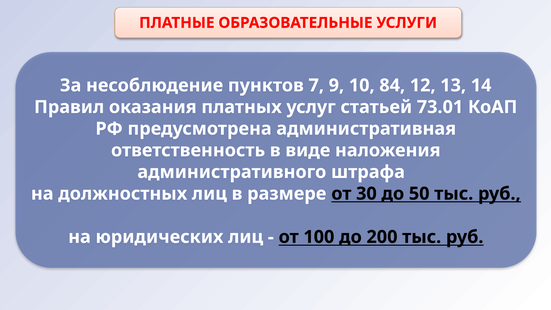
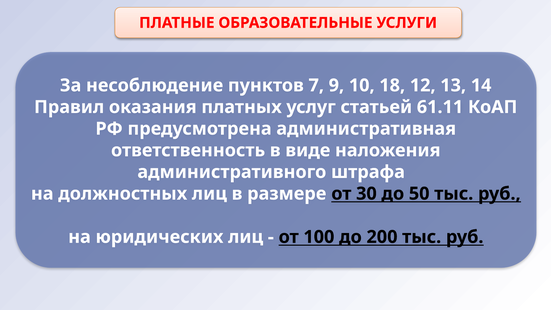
84: 84 -> 18 (392, 85)
73.01: 73.01 -> 61.11 (440, 107)
